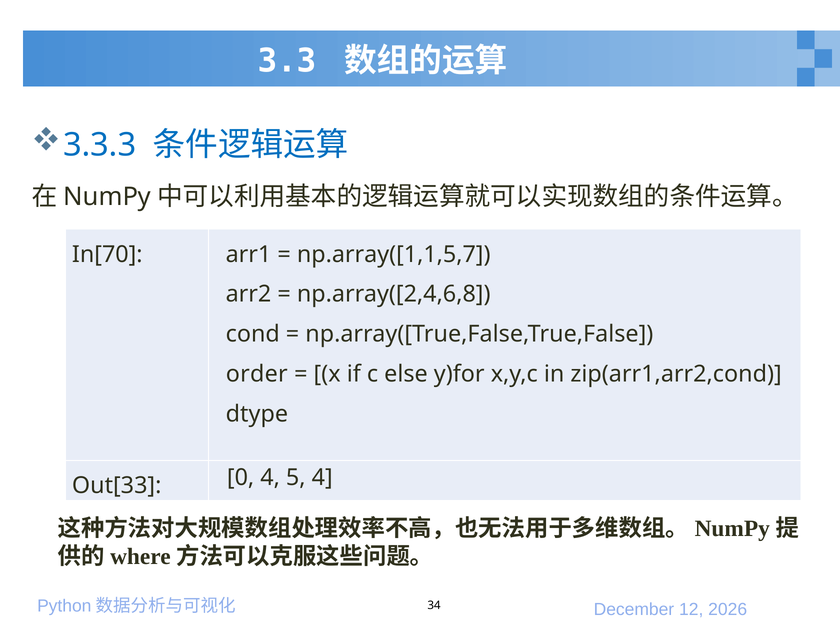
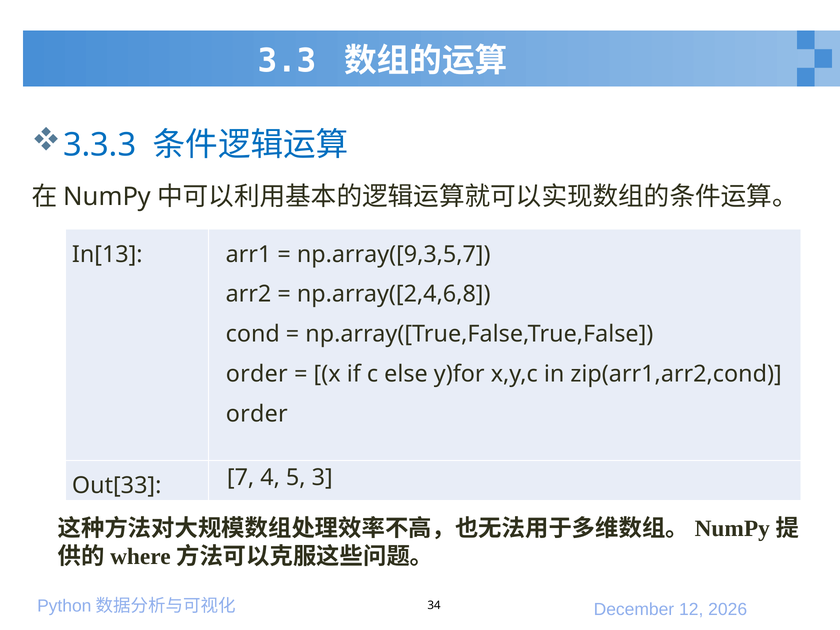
In[70: In[70 -> In[13 (107, 254)
np.array([1,1,5,7: np.array([1,1,5,7 -> np.array([9,3,5,7 (394, 254)
dtype: dtype -> order (257, 414)
0: 0 -> 7 (241, 478)
5 4: 4 -> 3 (322, 478)
